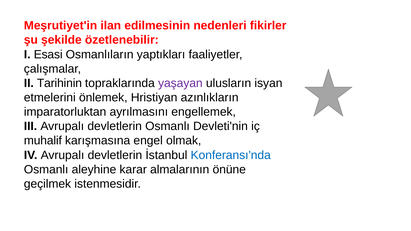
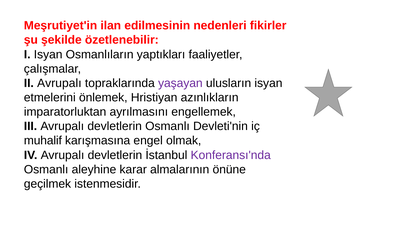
I Esasi: Esasi -> Isyan (48, 54)
II Tarihinin: Tarihinin -> Avrupalı (59, 83)
Konferansı'nda colour: blue -> purple (231, 155)
